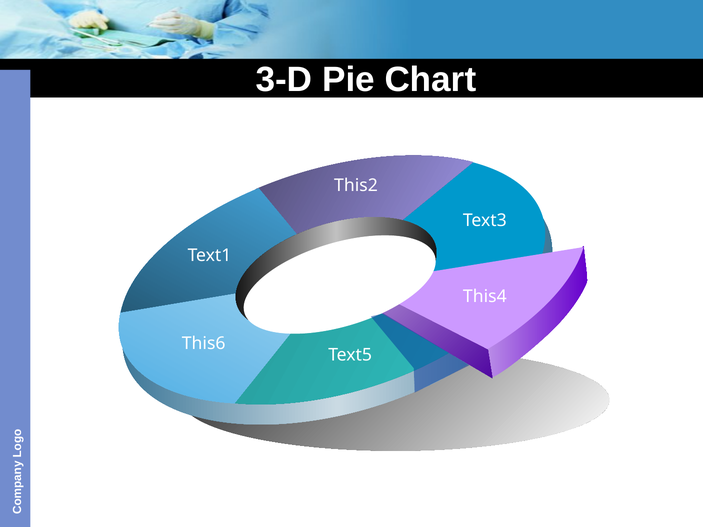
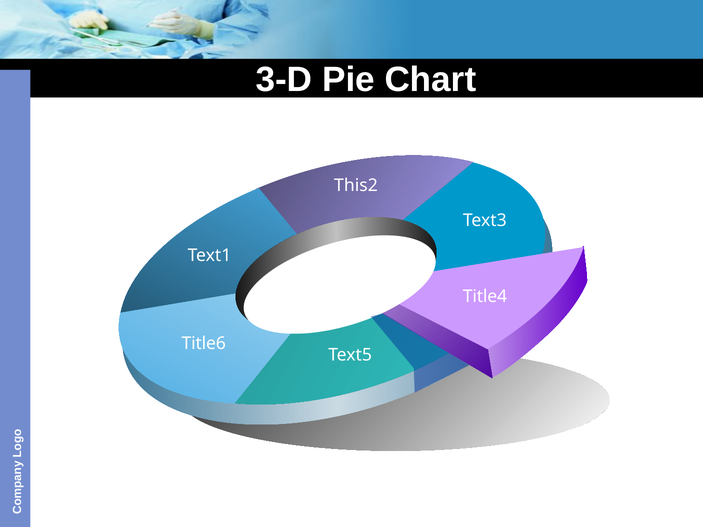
This4: This4 -> Title4 (485, 297)
This6: This6 -> Title6 (204, 344)
